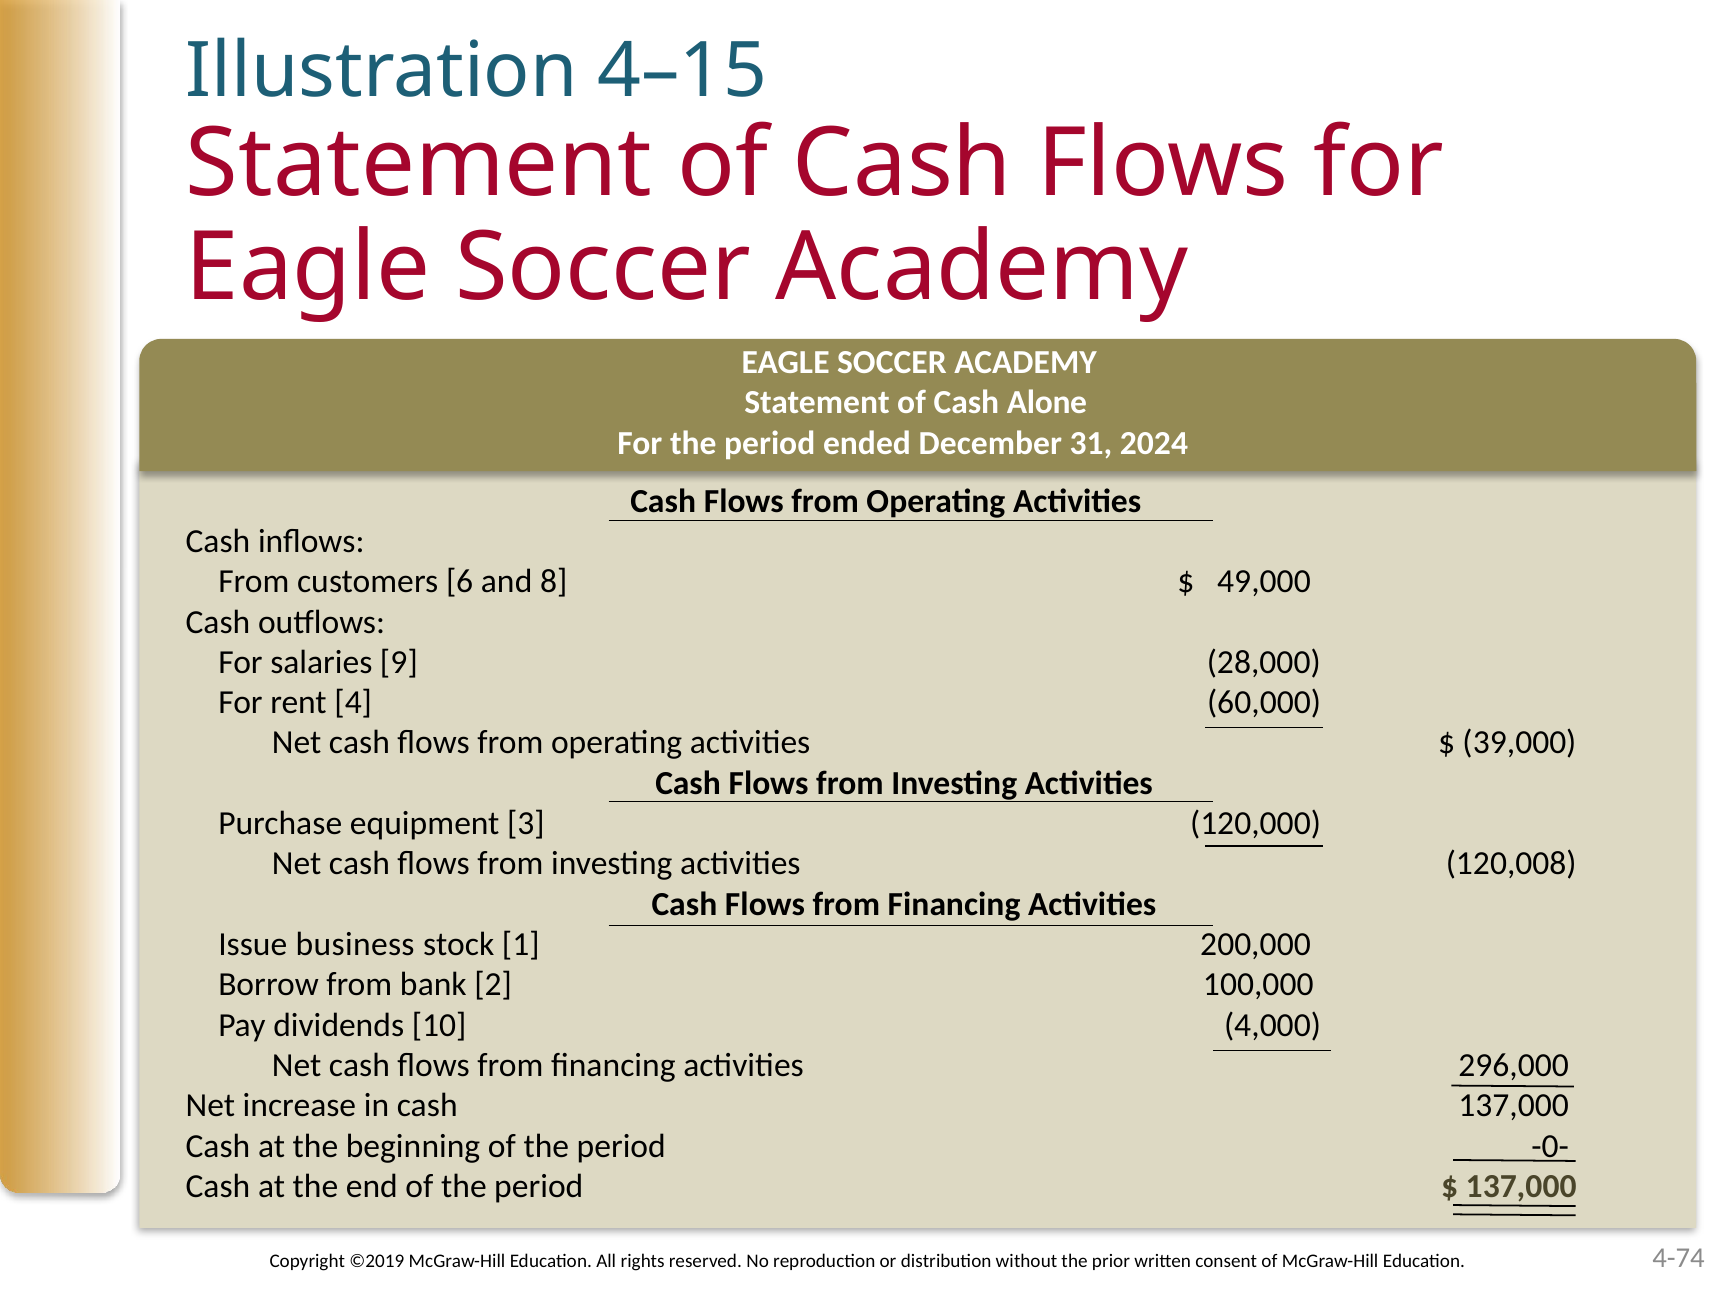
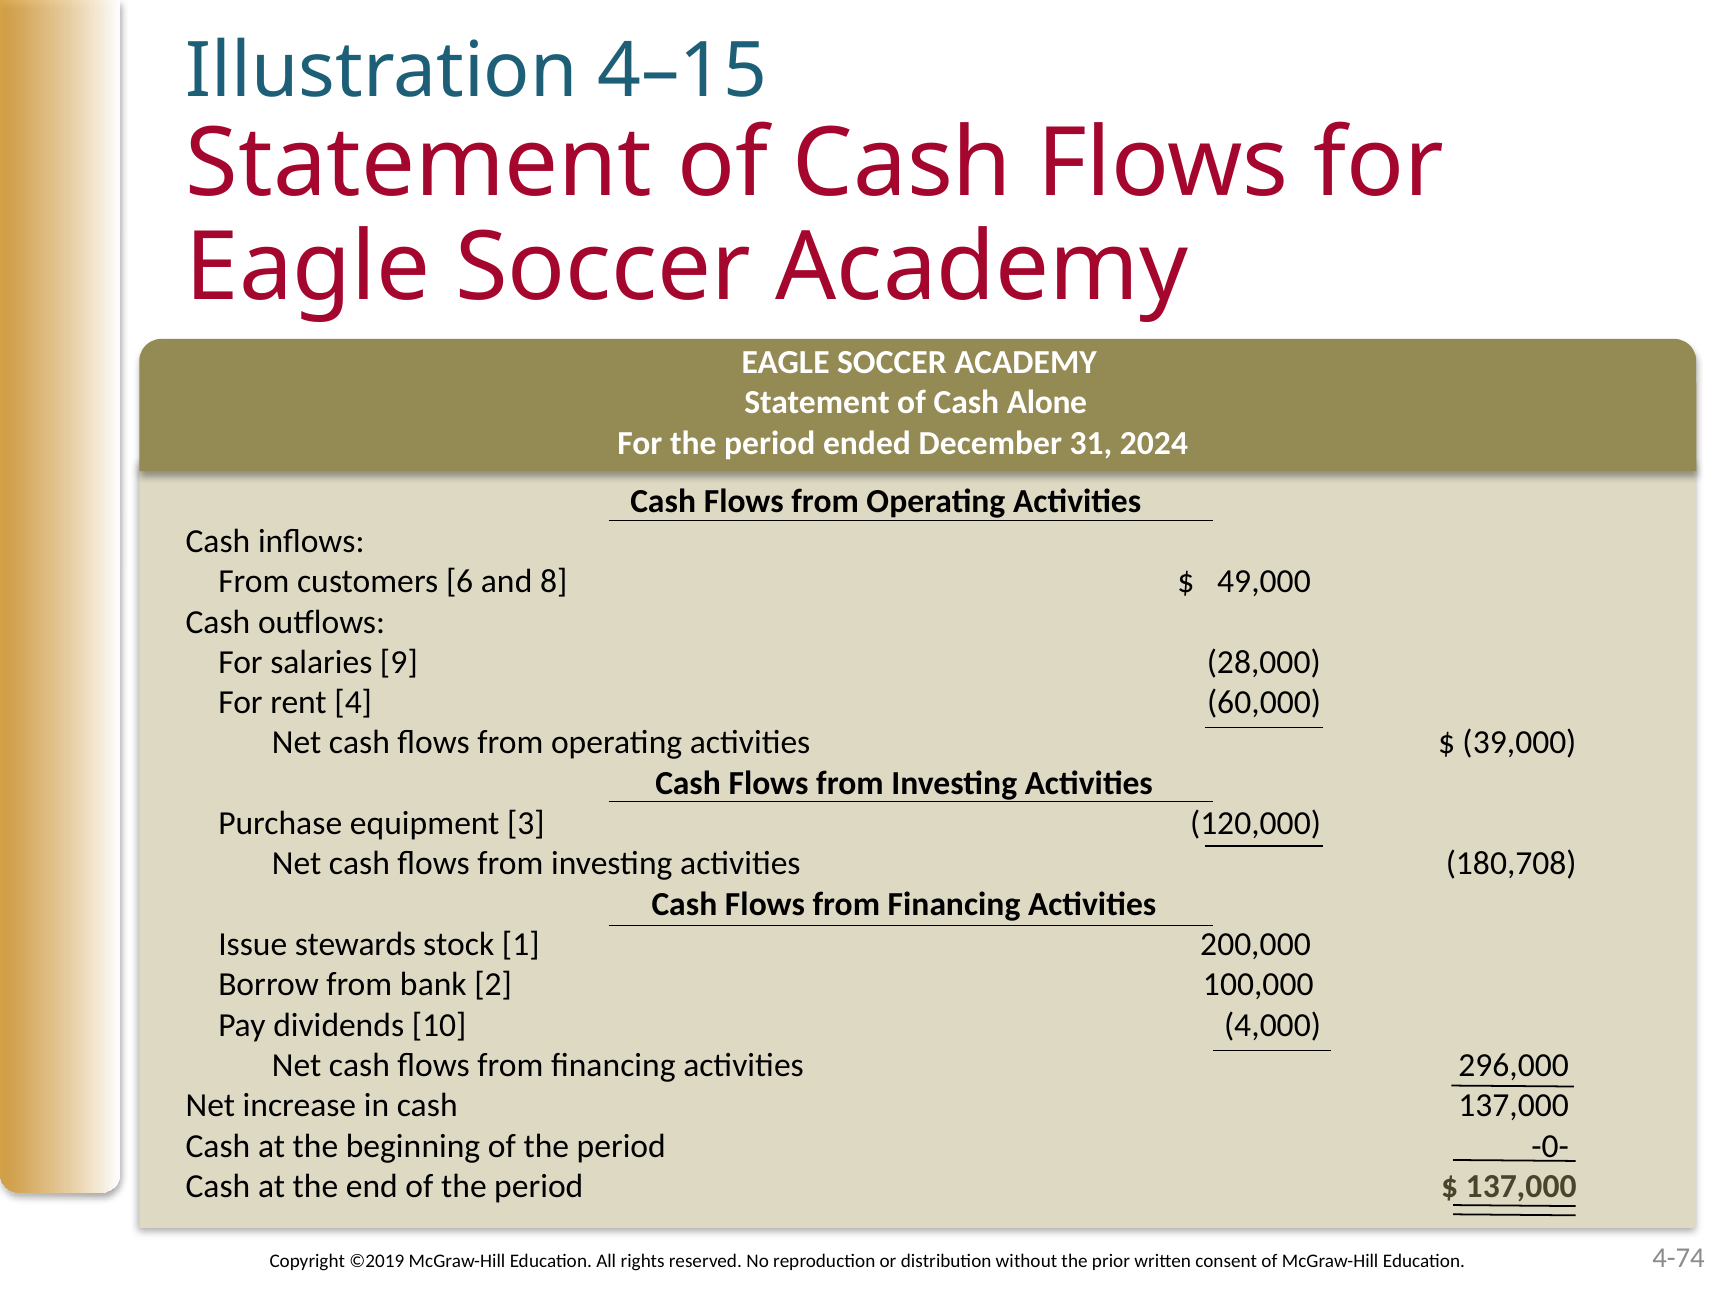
120,008: 120,008 -> 180,708 (1511, 863)
business: business -> stewards (355, 944)
